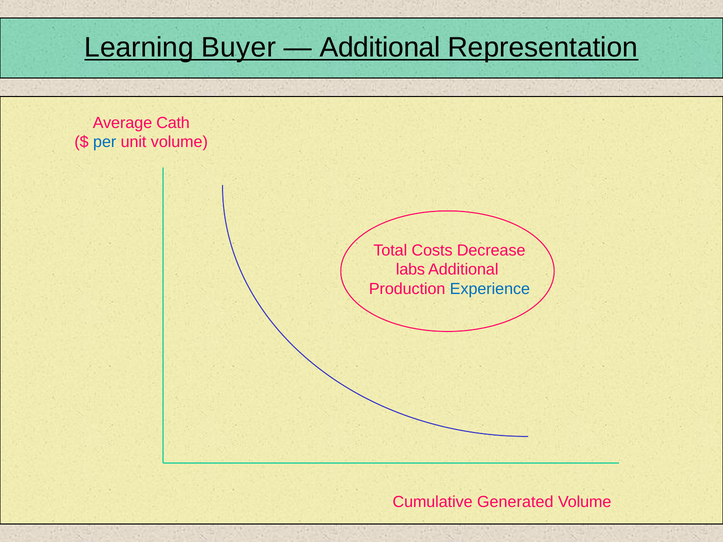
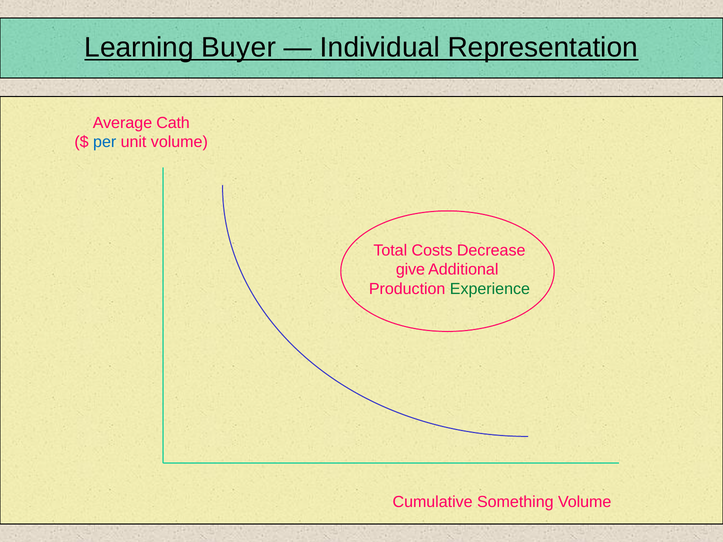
Additional: Additional -> Individual (380, 48)
labs: labs -> give (410, 270)
Experience colour: blue -> green (490, 289)
Generated: Generated -> Something (515, 502)
